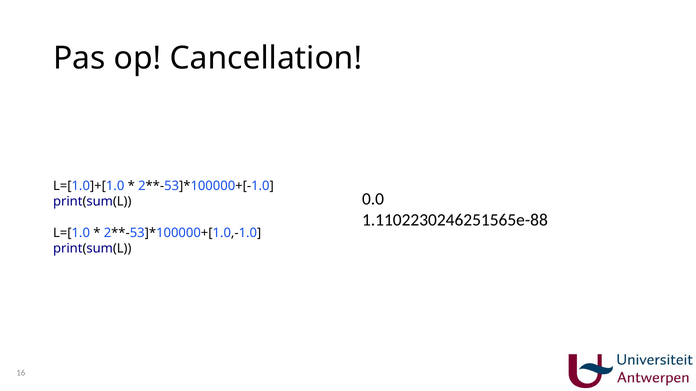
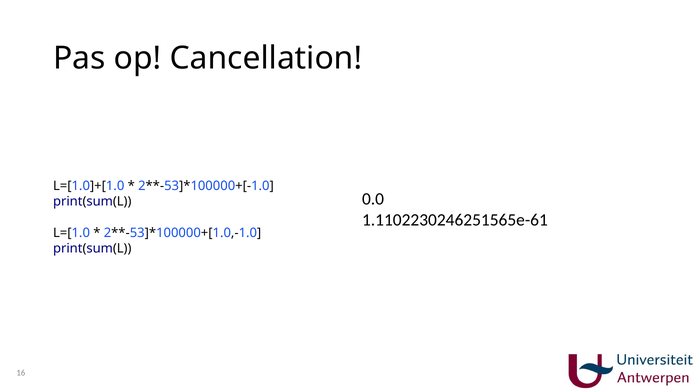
1.1102230246251565e-88: 1.1102230246251565e-88 -> 1.1102230246251565e-61 (455, 220)
